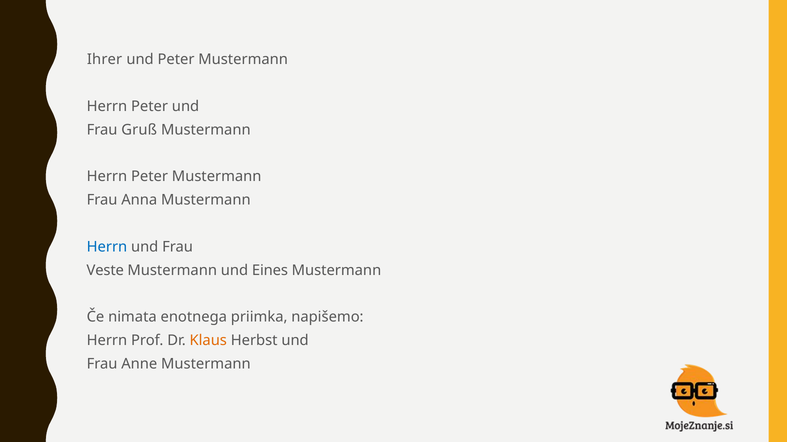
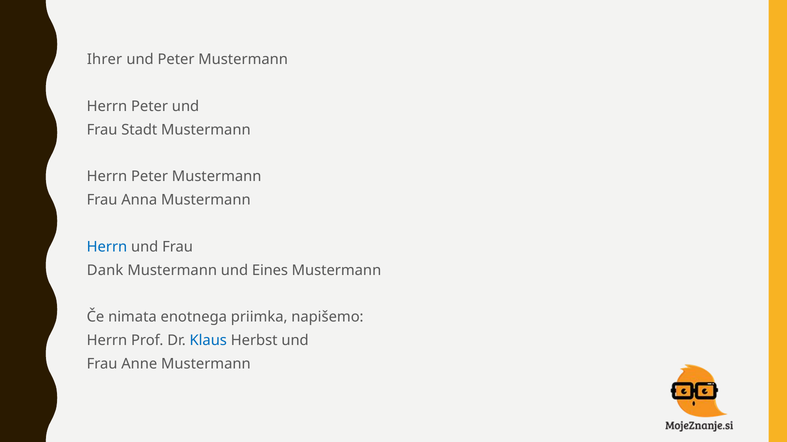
Gruß: Gruß -> Stadt (139, 130)
Veste: Veste -> Dank (105, 271)
Klaus colour: orange -> blue (208, 341)
